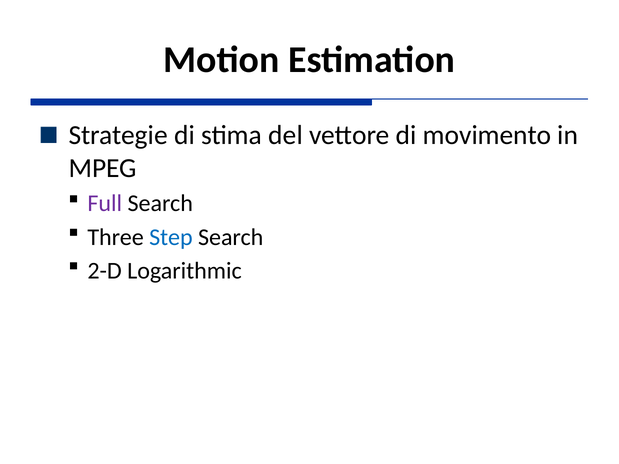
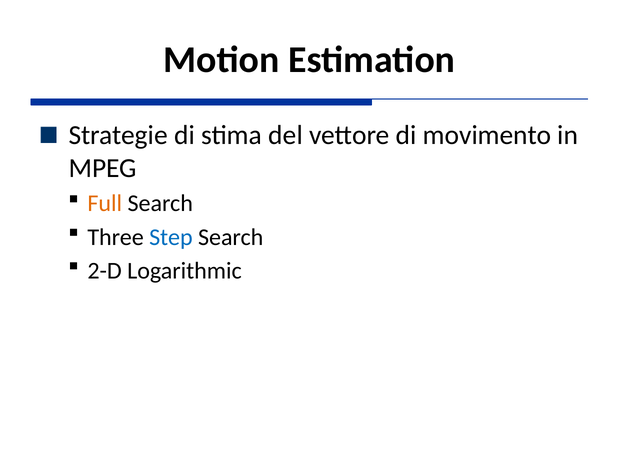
Full colour: purple -> orange (105, 204)
